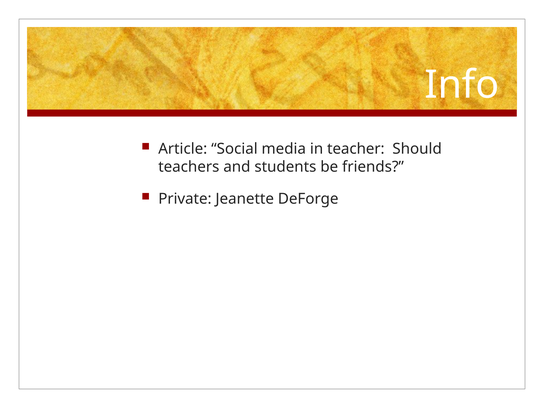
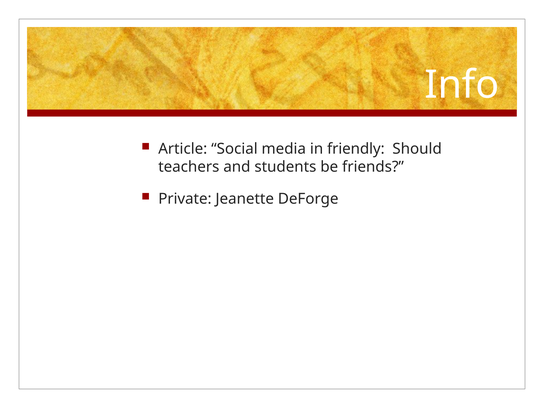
teacher: teacher -> friendly (356, 149)
